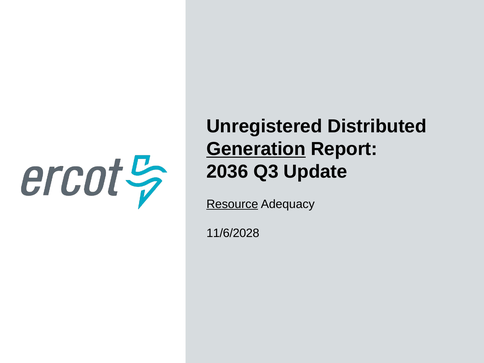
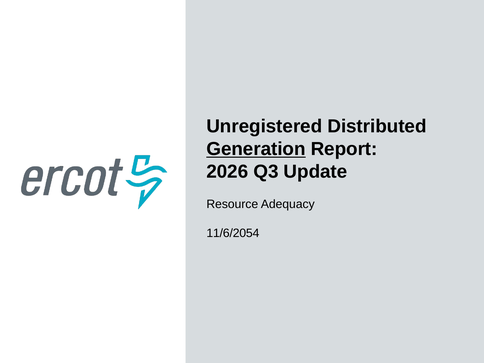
2036: 2036 -> 2026 (227, 172)
Resource underline: present -> none (232, 204)
11/6/2028: 11/6/2028 -> 11/6/2054 (233, 233)
